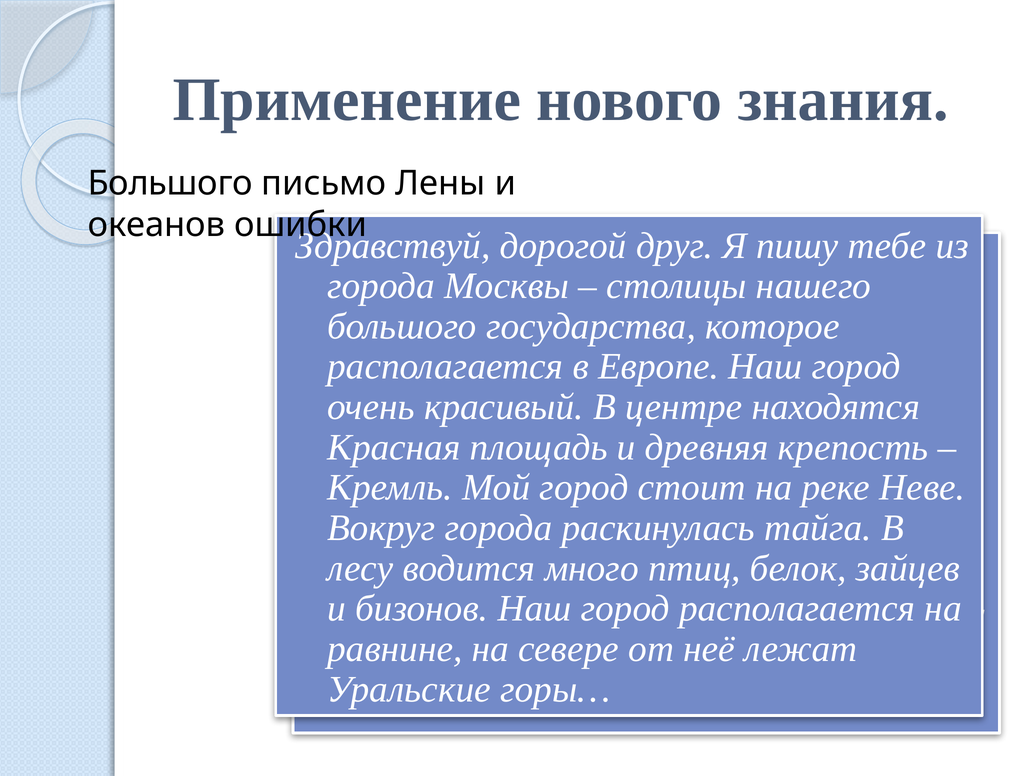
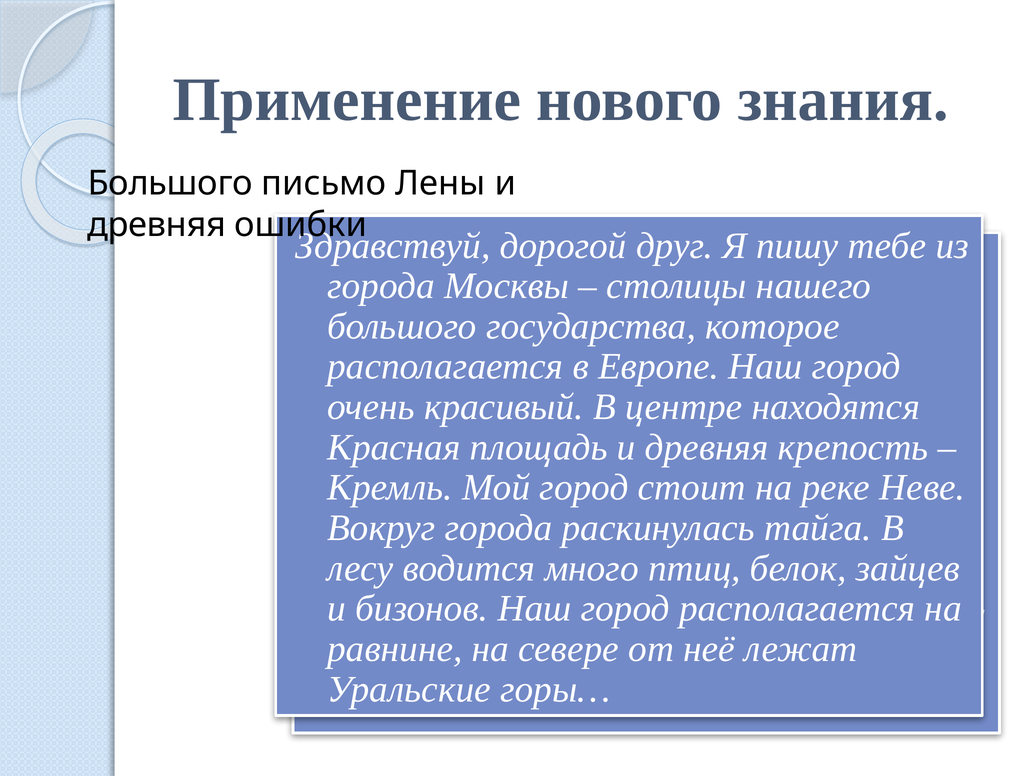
океанов: океанов -> древняя (157, 225)
